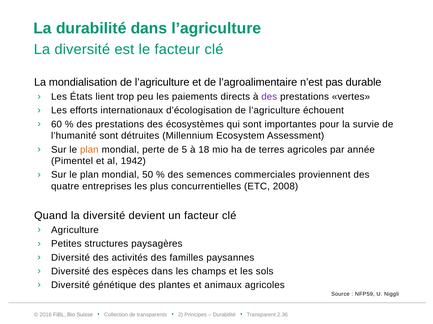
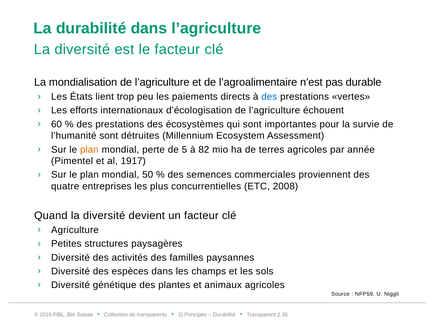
des colour: purple -> blue (269, 97)
18: 18 -> 82 (204, 150)
1942: 1942 -> 1917 (133, 161)
